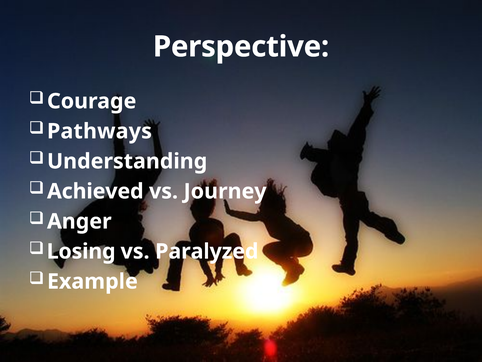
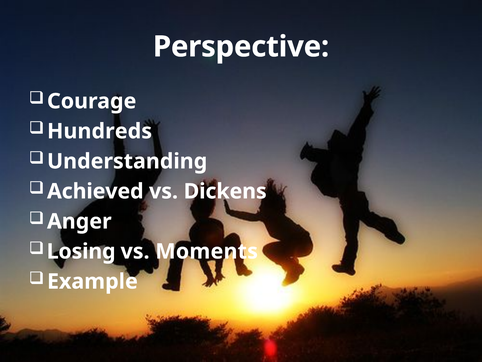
Pathways: Pathways -> Hundreds (100, 131)
Journey: Journey -> Dickens (225, 191)
Paralyzed: Paralyzed -> Moments (207, 251)
